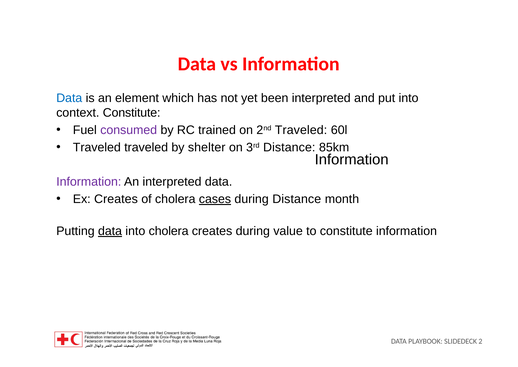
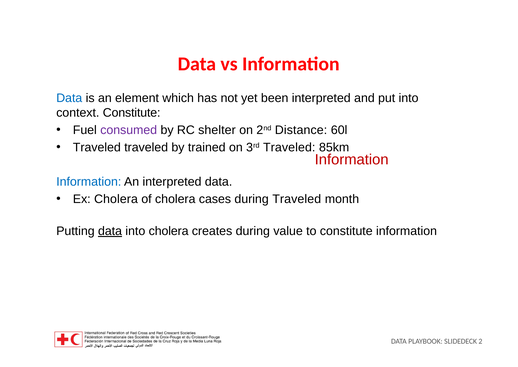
trained: trained -> shelter (217, 130)
2nd Traveled: Traveled -> Distance (301, 130)
shelter: shelter -> trained (207, 147)
3rd Distance: Distance -> Traveled (289, 147)
Information colour: black -> red (352, 160)
Information colour: purple -> blue (89, 182)
Ex Creates: Creates -> Cholera (116, 199)
cases underline: present -> none (215, 199)
during Distance: Distance -> Traveled (297, 199)
